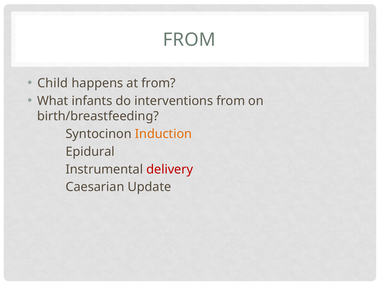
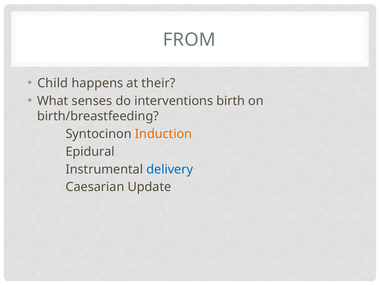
at from: from -> their (158, 83)
infants: infants -> senses (92, 101)
interventions from: from -> birth (231, 101)
delivery colour: red -> blue (170, 169)
